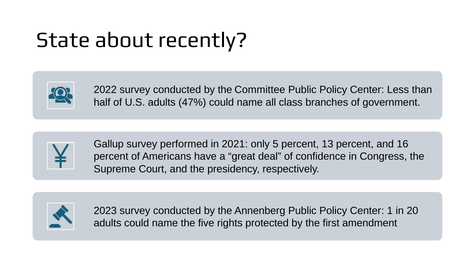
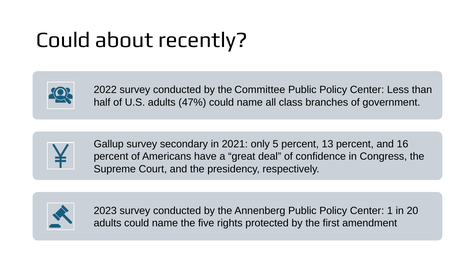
State: State -> Could (63, 40)
performed: performed -> secondary (184, 144)
